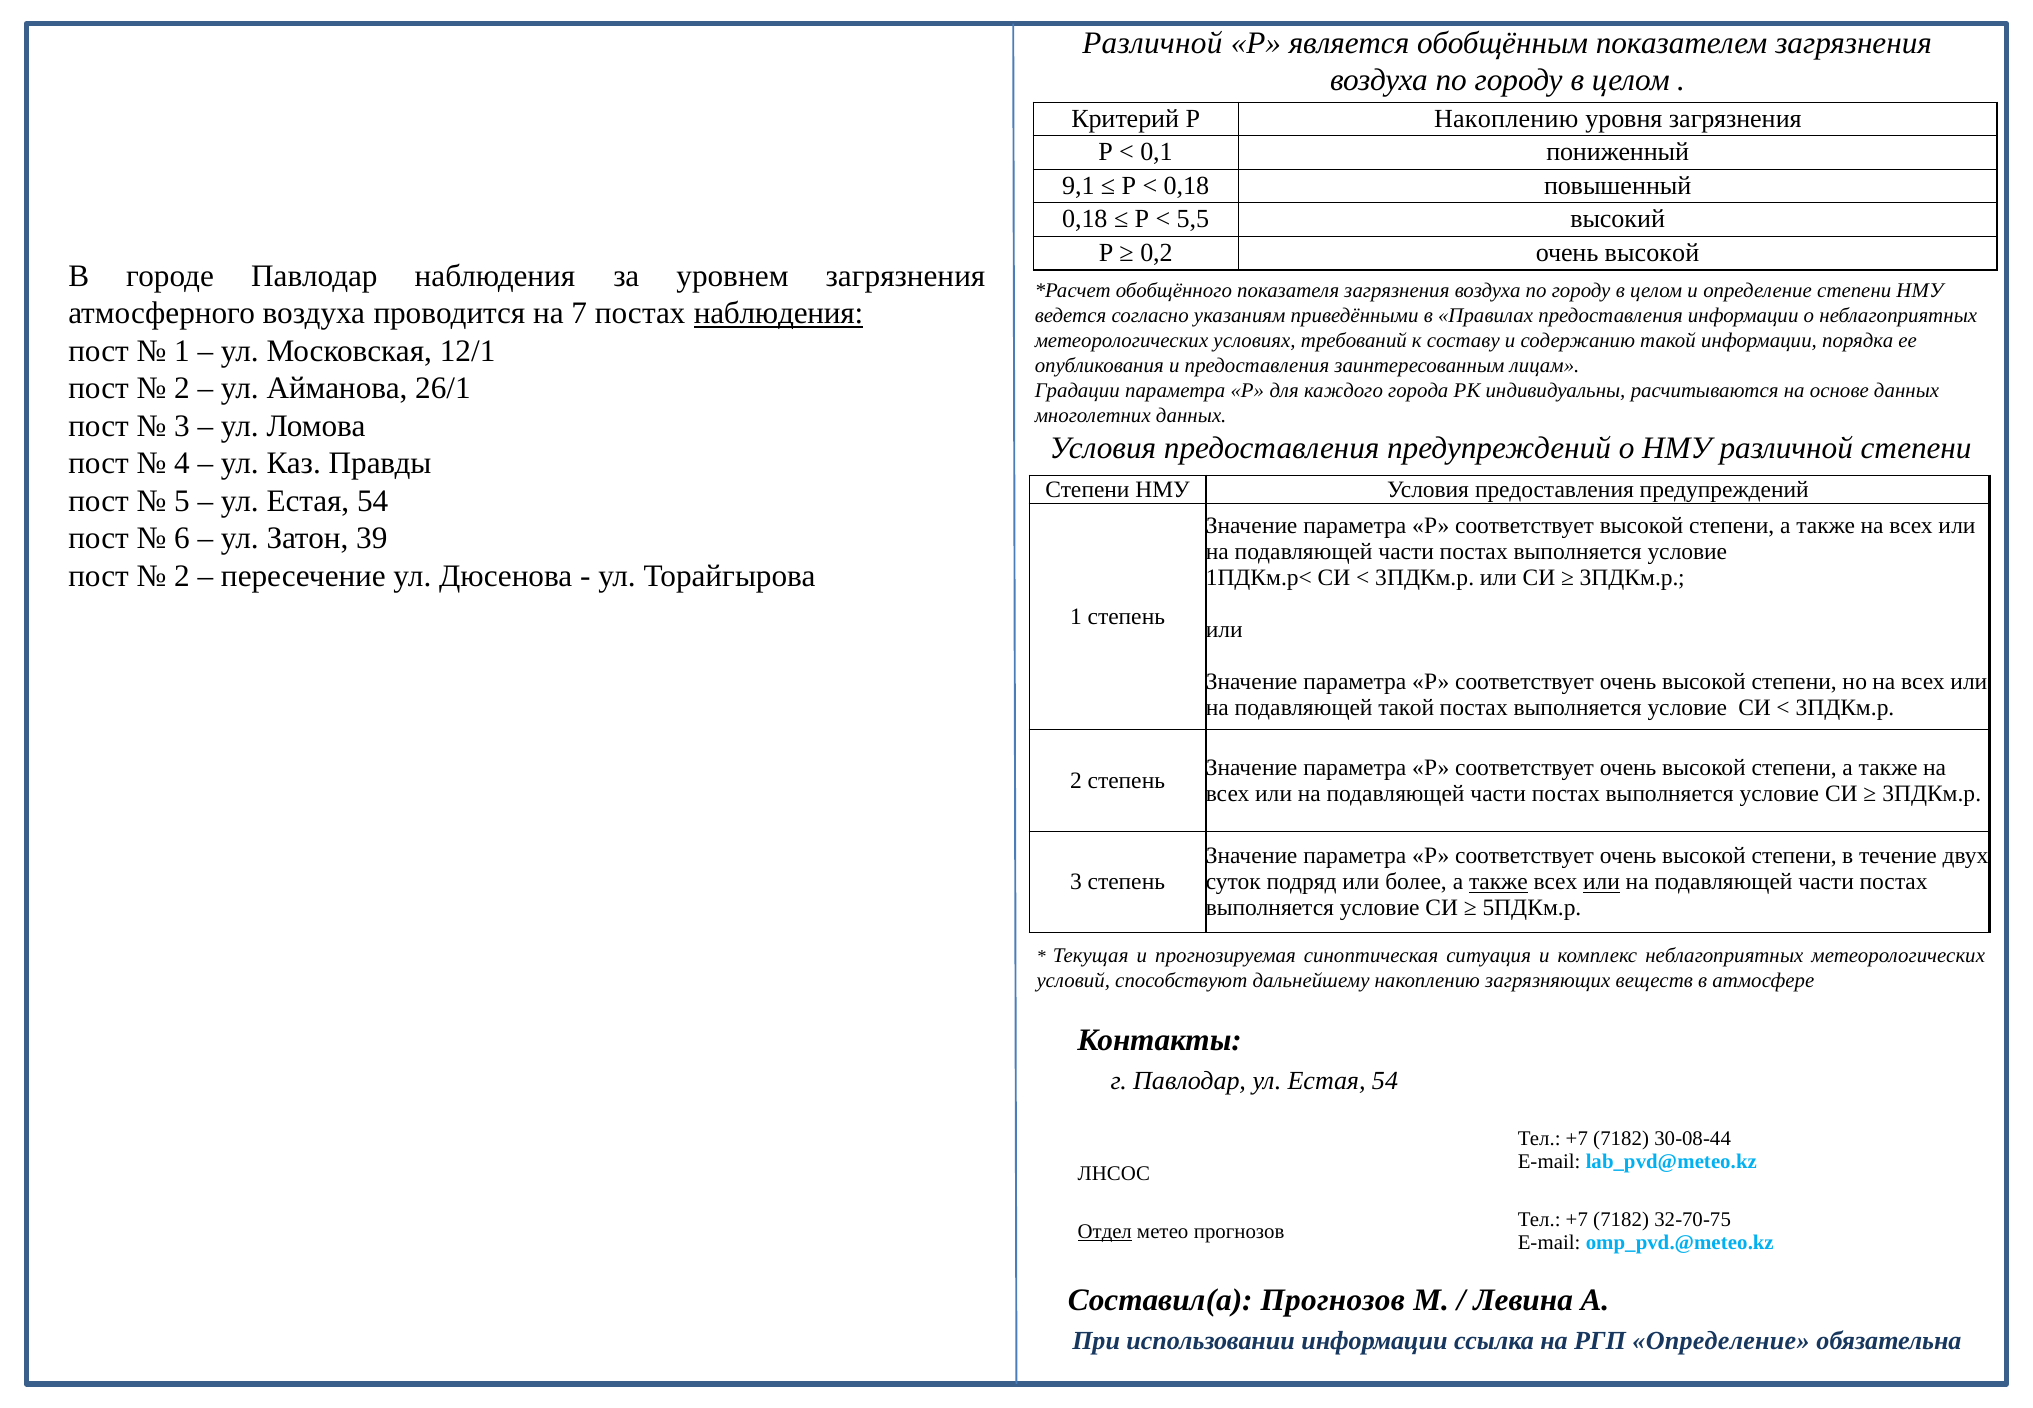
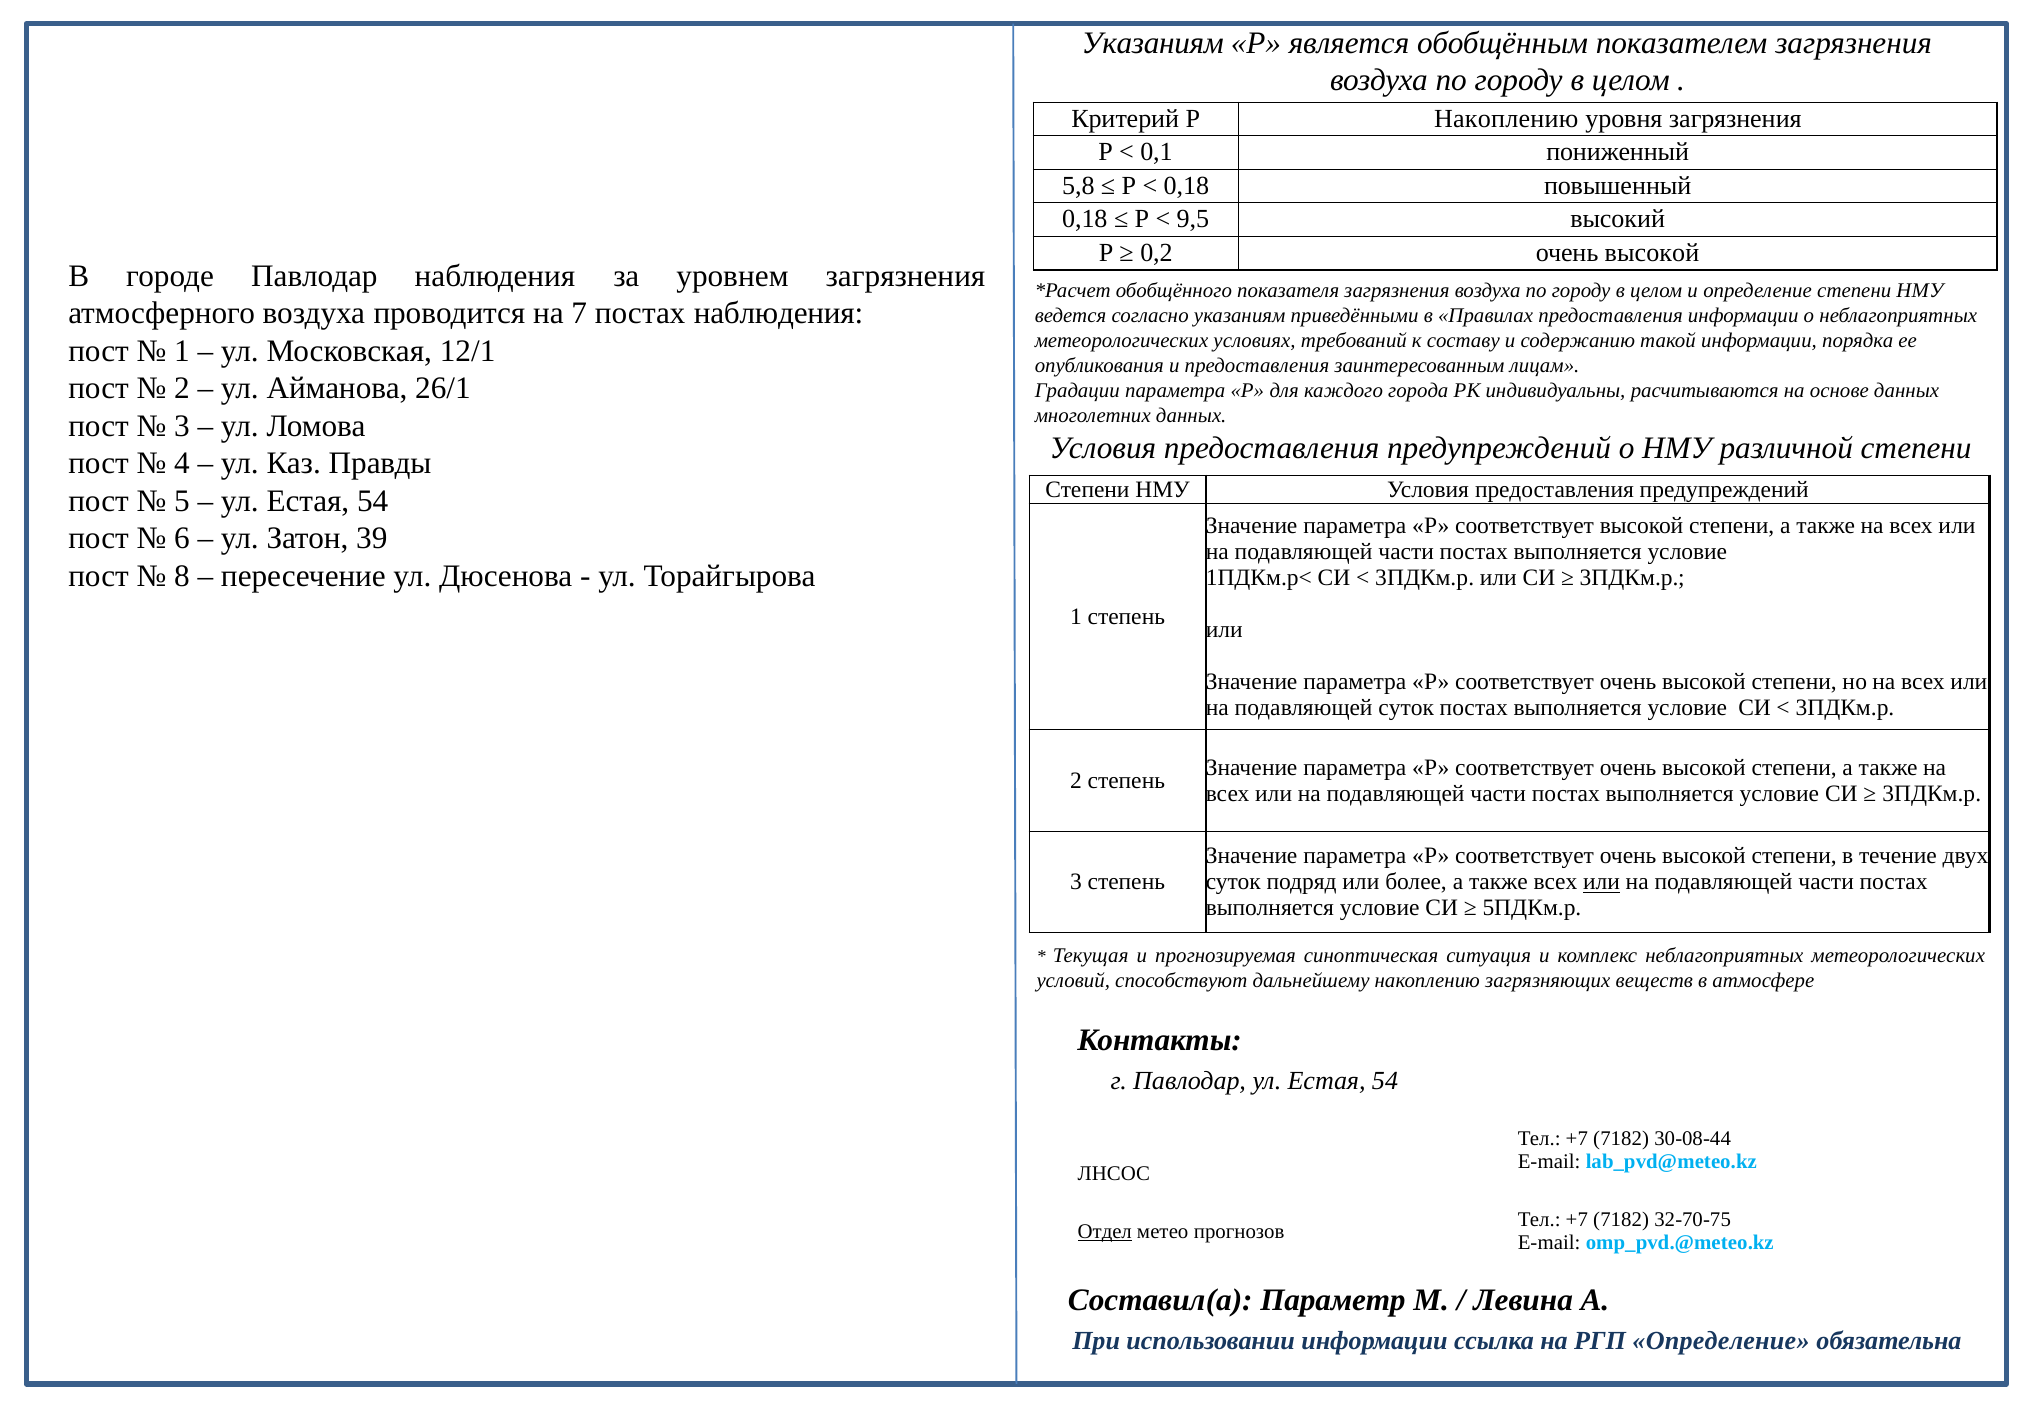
Различной: Различной -> Указаниям (1153, 43)
9,1: 9,1 -> 5,8 (1078, 186)
5,5: 5,5 -> 9,5 (1193, 219)
наблюдения underline: present -> none (779, 313)
2: 2 -> 8 (182, 576)
подавляющей такой: такой -> суток (1406, 707)
также underline: present -> none (1498, 882)
Составил(а Прогнозов: Прогнозов -> Параметр (1333, 1300)
